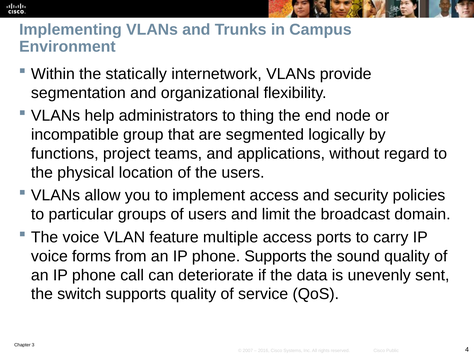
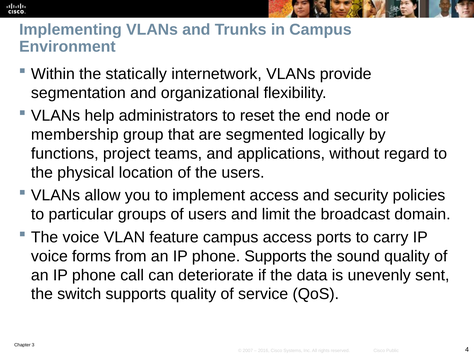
thing: thing -> reset (257, 116)
incompatible: incompatible -> membership (75, 135)
feature multiple: multiple -> campus (231, 238)
